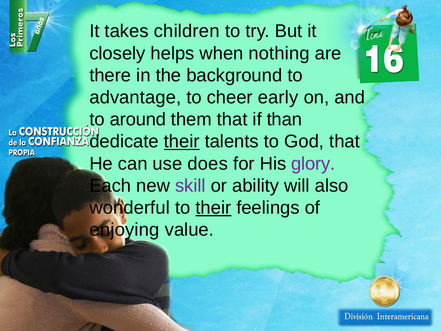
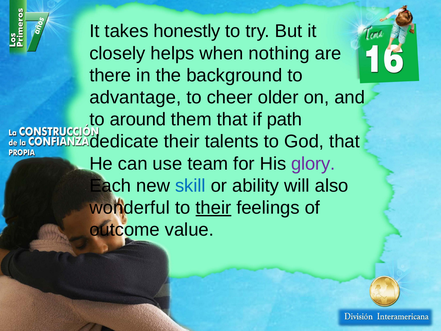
children: children -> honestly (187, 31)
early: early -> older (278, 97)
than: than -> path (284, 119)
their underline: present -> none (182, 141)
does: does -> team (208, 163)
skill colour: purple -> blue (190, 186)
enjoying: enjoying -> outcome (125, 230)
